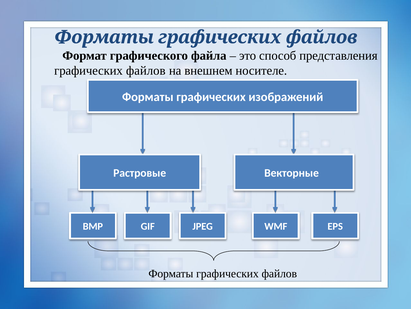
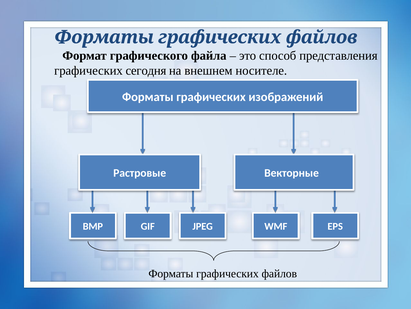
файлов: файлов -> сегодня (146, 71)
